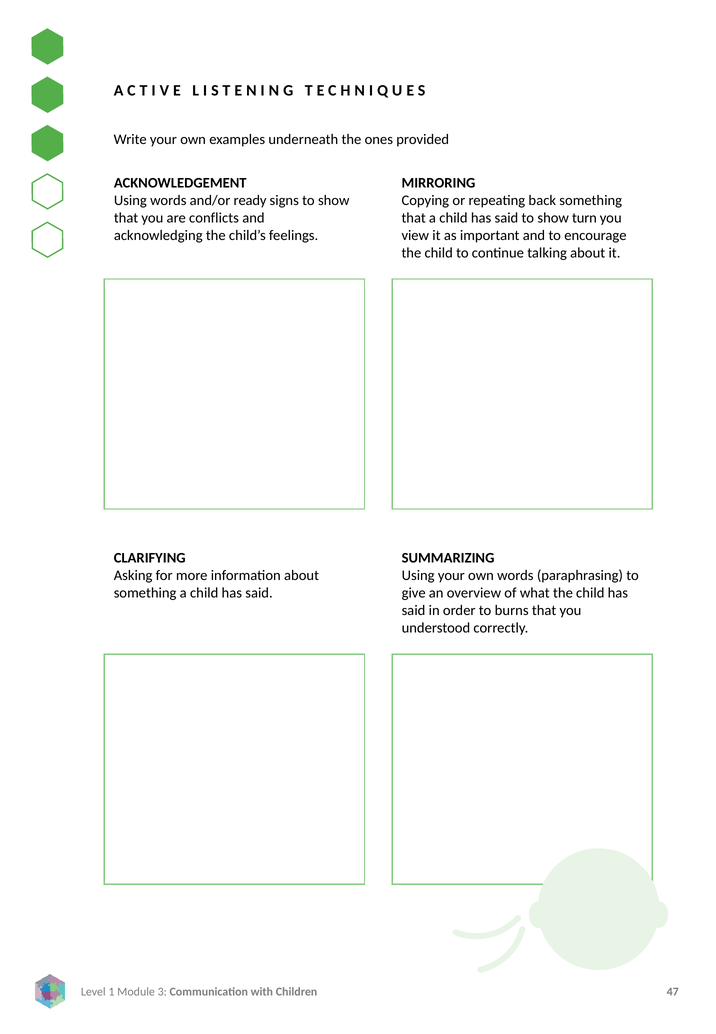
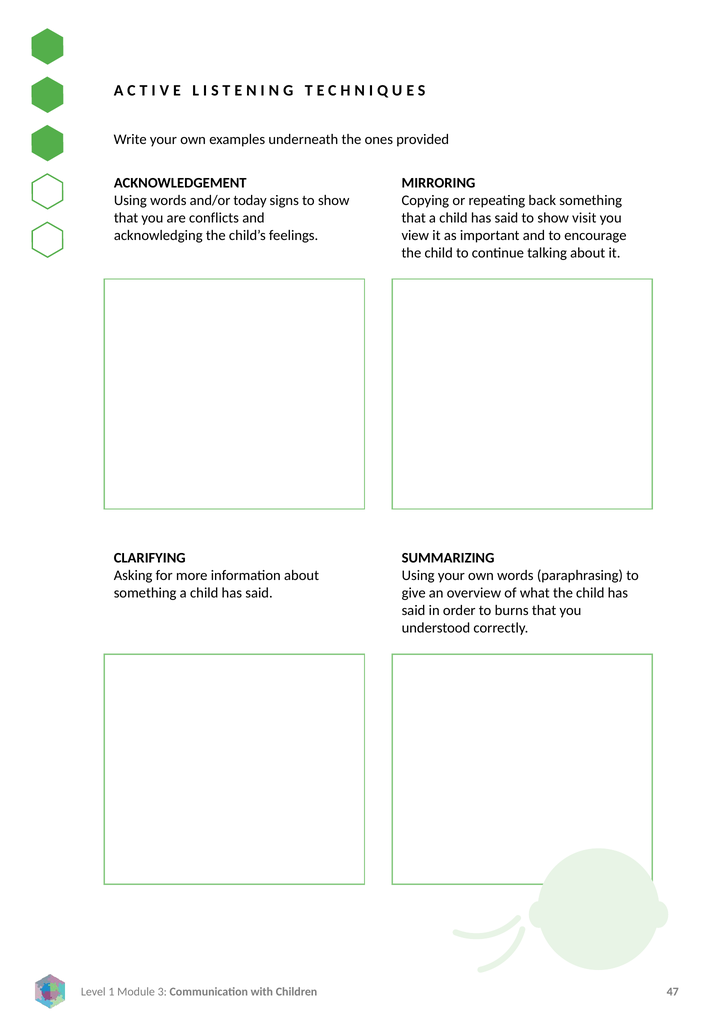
ready: ready -> today (250, 200)
turn: turn -> visit (584, 218)
